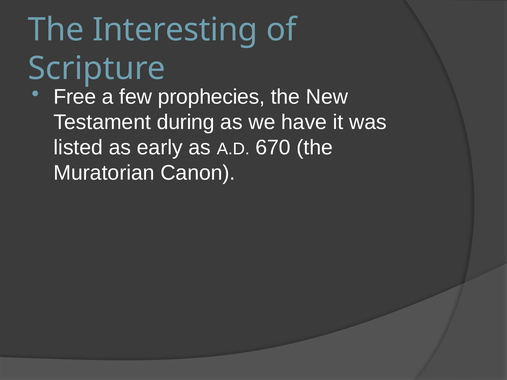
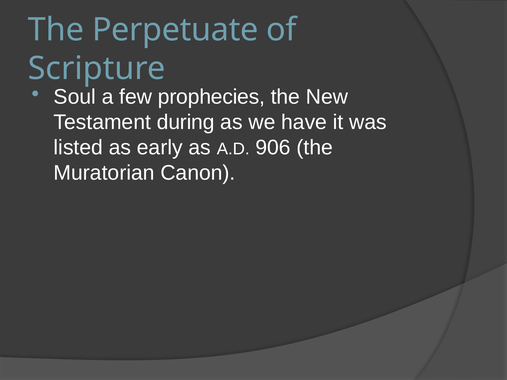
Interesting: Interesting -> Perpetuate (175, 30)
Free: Free -> Soul (75, 97)
670: 670 -> 906 (273, 148)
